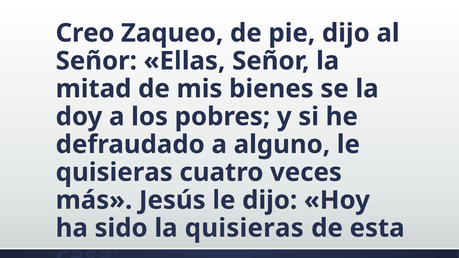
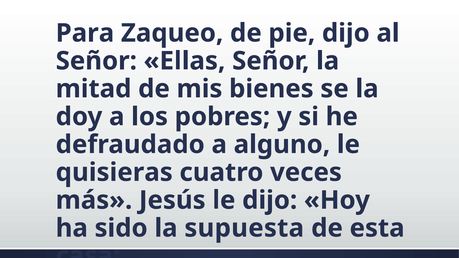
Creo: Creo -> Para (85, 33)
la quisieras: quisieras -> supuesta (244, 228)
